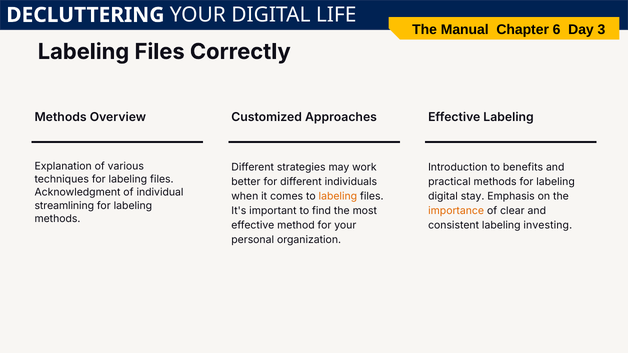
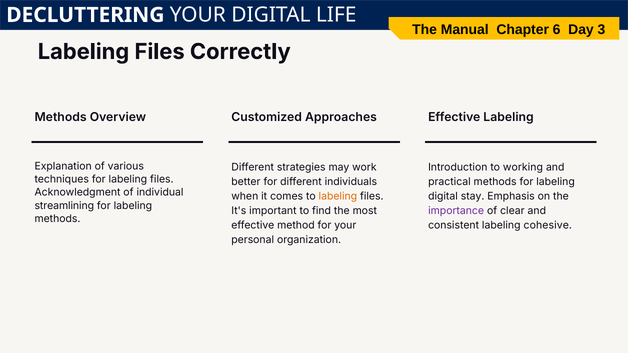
benefits: benefits -> working (523, 168)
importance colour: orange -> purple (456, 211)
investing: investing -> cohesive (548, 225)
